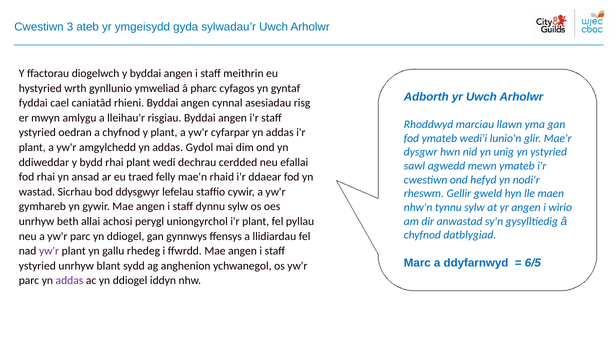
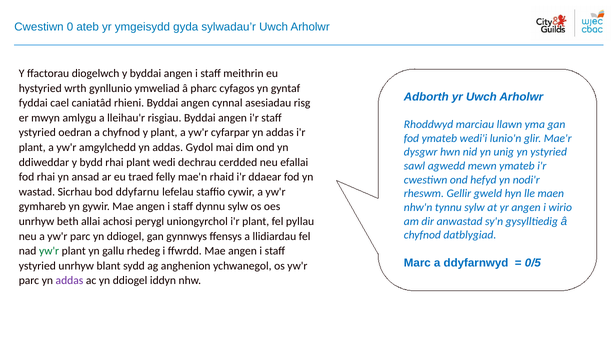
3: 3 -> 0 (70, 27)
ddysgwyr: ddysgwyr -> ddyfarnu (137, 192)
yw'r colour: purple -> green (49, 251)
6/5: 6/5 -> 0/5 (533, 263)
